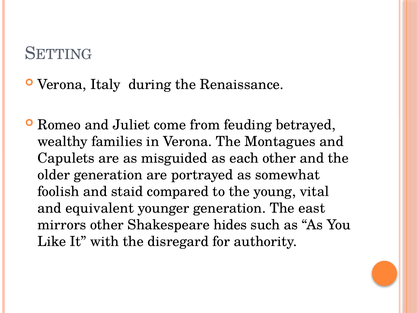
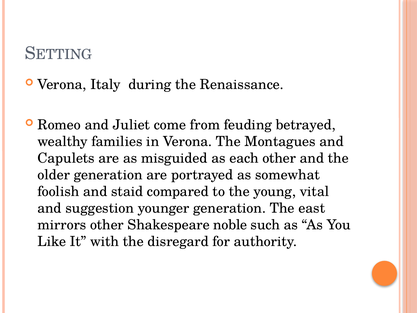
equivalent: equivalent -> suggestion (100, 208)
hides: hides -> noble (230, 225)
